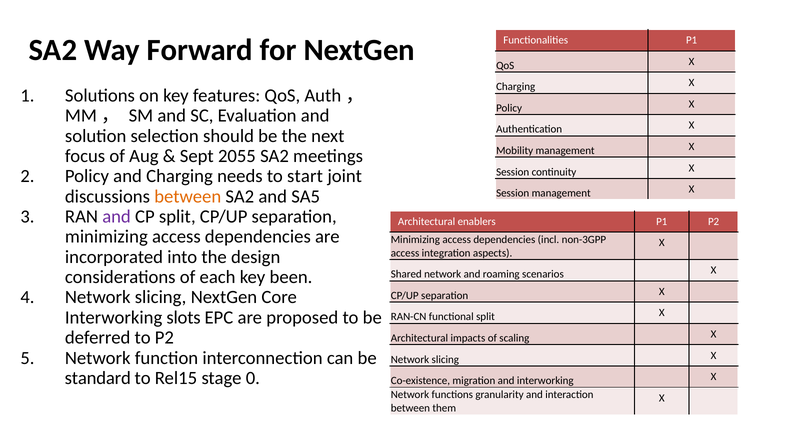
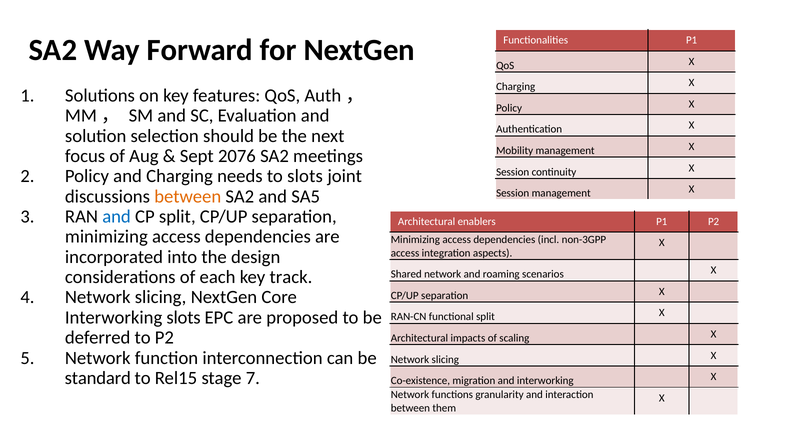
2055: 2055 -> 2076 (237, 156)
to start: start -> slots (305, 176)
and colour: purple -> blue (117, 217)
been: been -> track (291, 277)
0: 0 -> 7 (253, 378)
